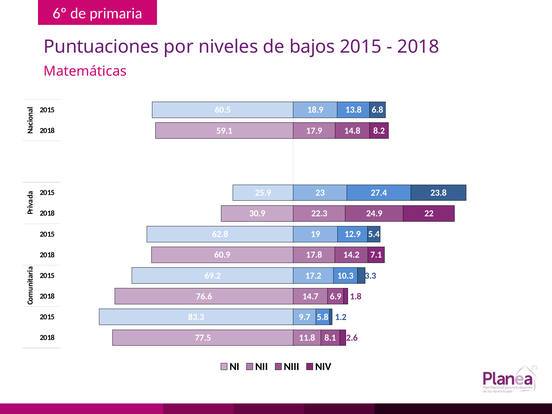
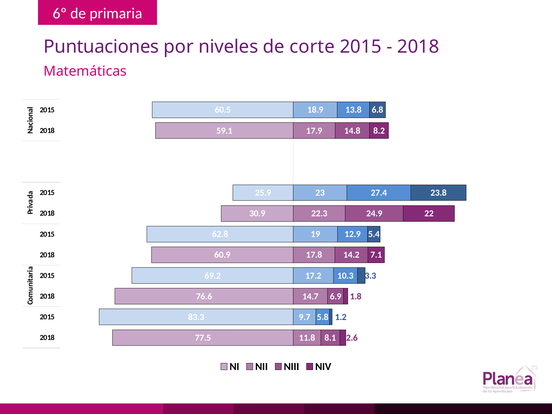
bajos: bajos -> corte (312, 47)
